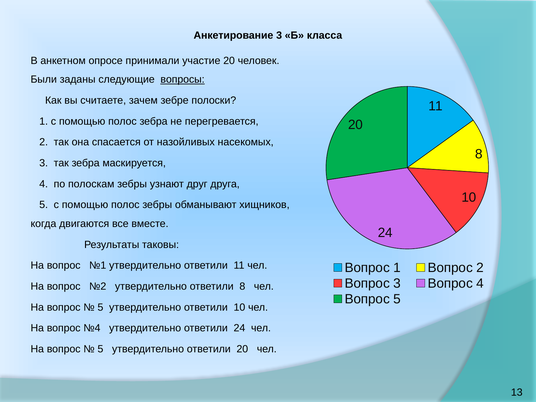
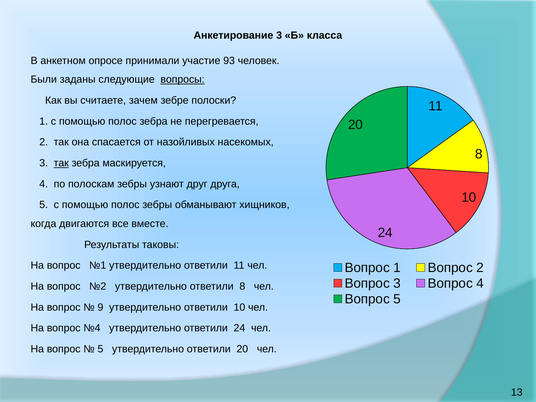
участие 20: 20 -> 93 (229, 61)
так underline: none -> present (61, 163)
5: 5 -> 9 (100, 307)
